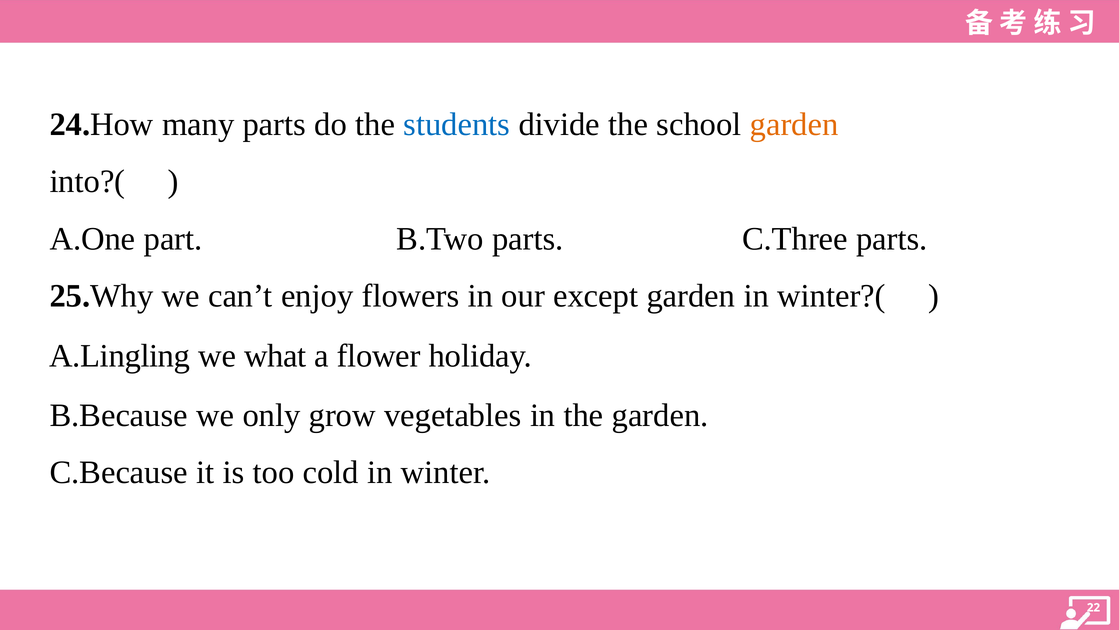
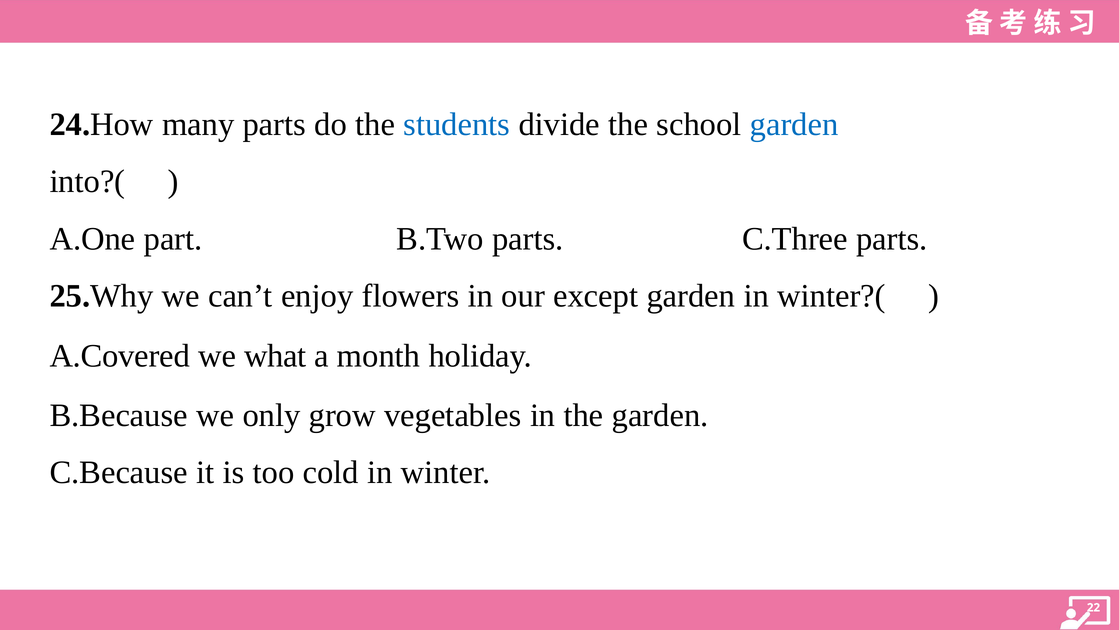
garden colour: orange -> blue (794, 124)
A.Lingling: A.Lingling -> A.Covered (120, 356)
flower: flower -> month (379, 356)
